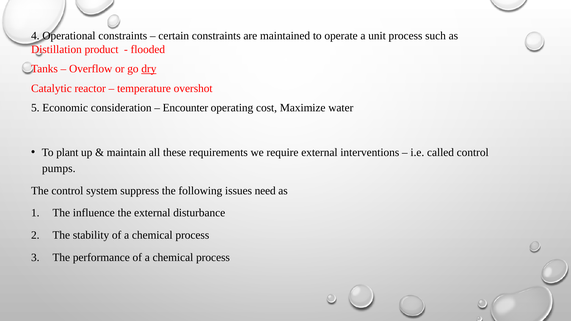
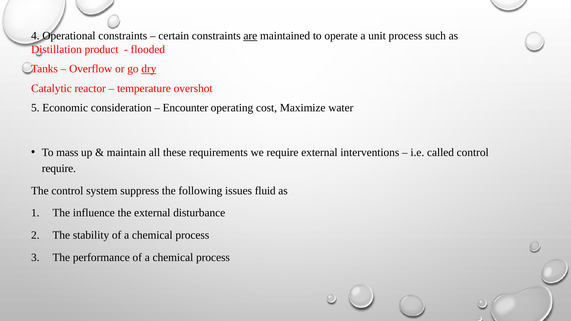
are underline: none -> present (250, 36)
plant: plant -> mass (67, 152)
pumps: pumps -> require (59, 169)
need: need -> fluid (265, 191)
